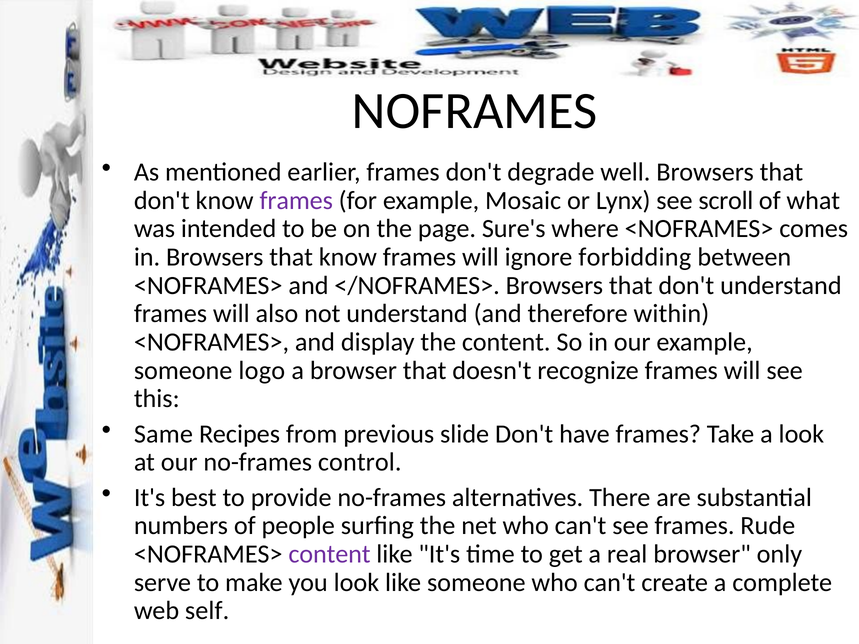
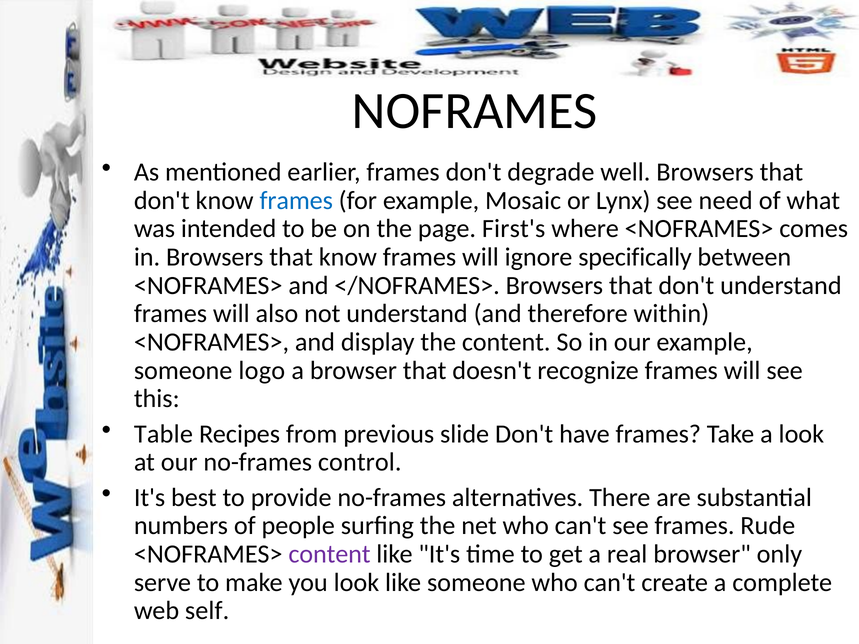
frames colour: purple -> blue (296, 201)
scroll: scroll -> need (726, 201)
Sure's: Sure's -> First's (514, 229)
forbidding: forbidding -> specifically (635, 257)
Same: Same -> Table (163, 434)
